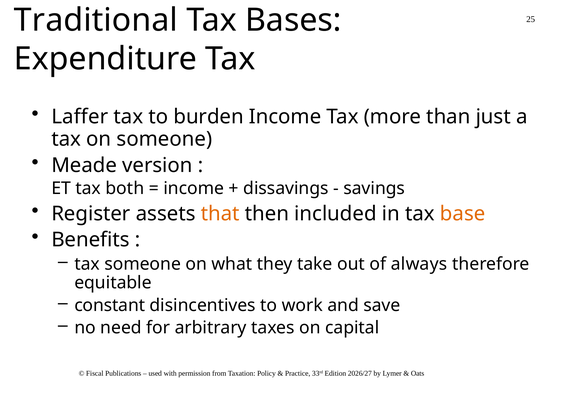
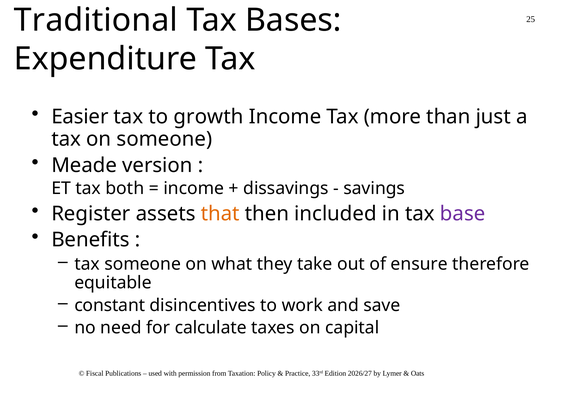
Laffer: Laffer -> Easier (80, 117)
burden: burden -> growth (209, 117)
base colour: orange -> purple (463, 213)
always: always -> ensure (419, 264)
arbitrary: arbitrary -> calculate (211, 327)
